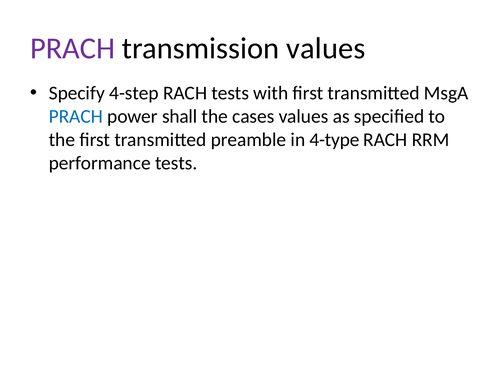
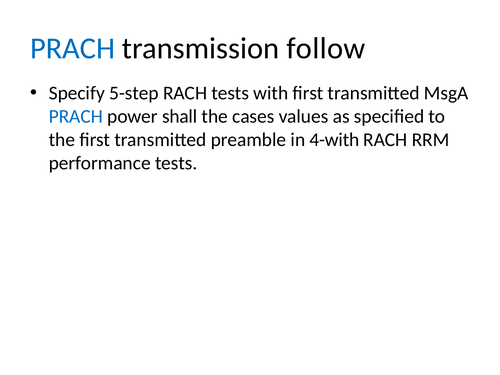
PRACH colour: purple -> blue (73, 48)
transmission values: values -> follow (326, 48)
4-step: 4-step -> 5-step (134, 93)
4-type: 4-type -> 4-with (334, 140)
